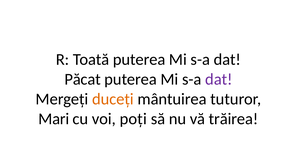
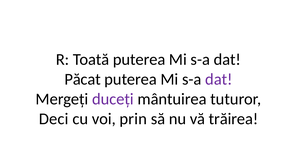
duceți colour: orange -> purple (113, 99)
Mari: Mari -> Deci (54, 119)
poți: poți -> prin (133, 119)
